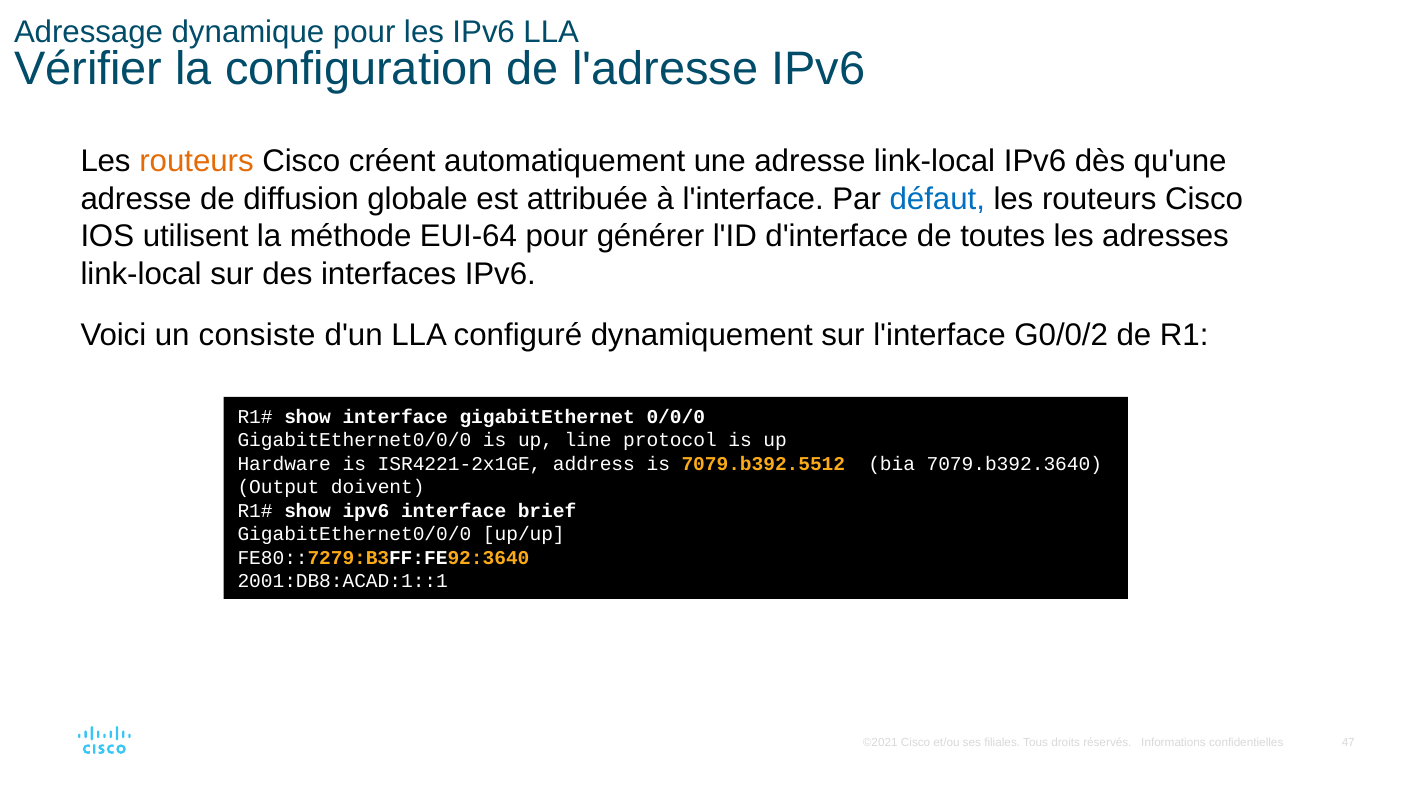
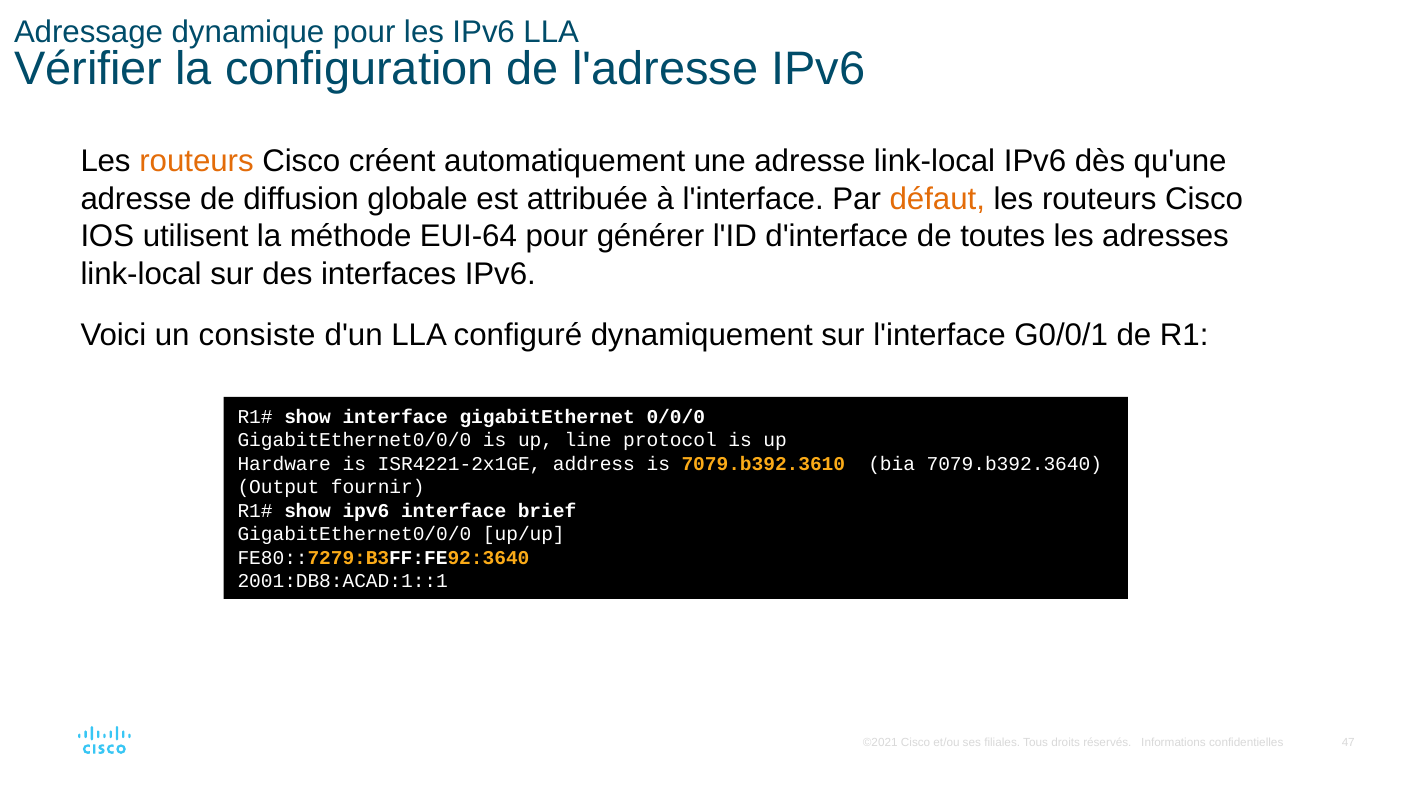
défaut colour: blue -> orange (937, 199)
G0/0/2: G0/0/2 -> G0/0/1 (1061, 335)
7079.b392.5512: 7079.b392.5512 -> 7079.b392.3610 (763, 464)
doivent: doivent -> fournir (378, 487)
